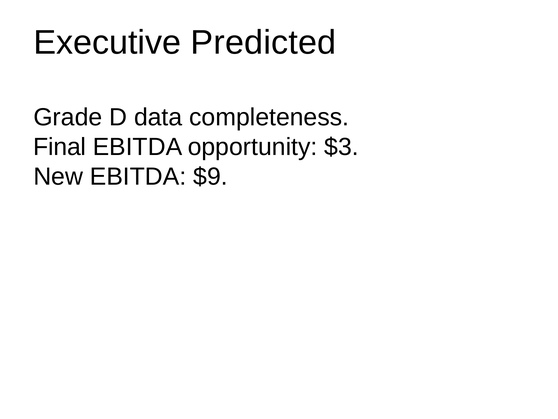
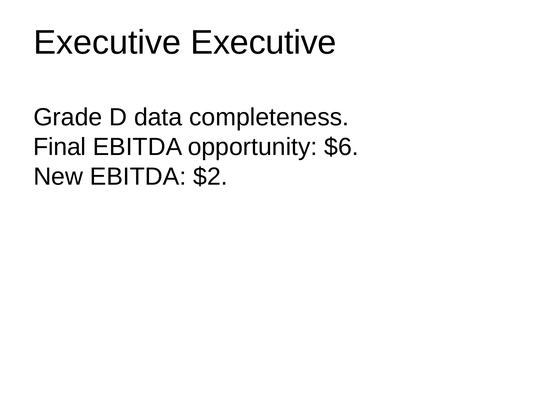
Executive Predicted: Predicted -> Executive (264, 42)
$3: $3 -> $6 (341, 147)
$9: $9 -> $2 (211, 177)
